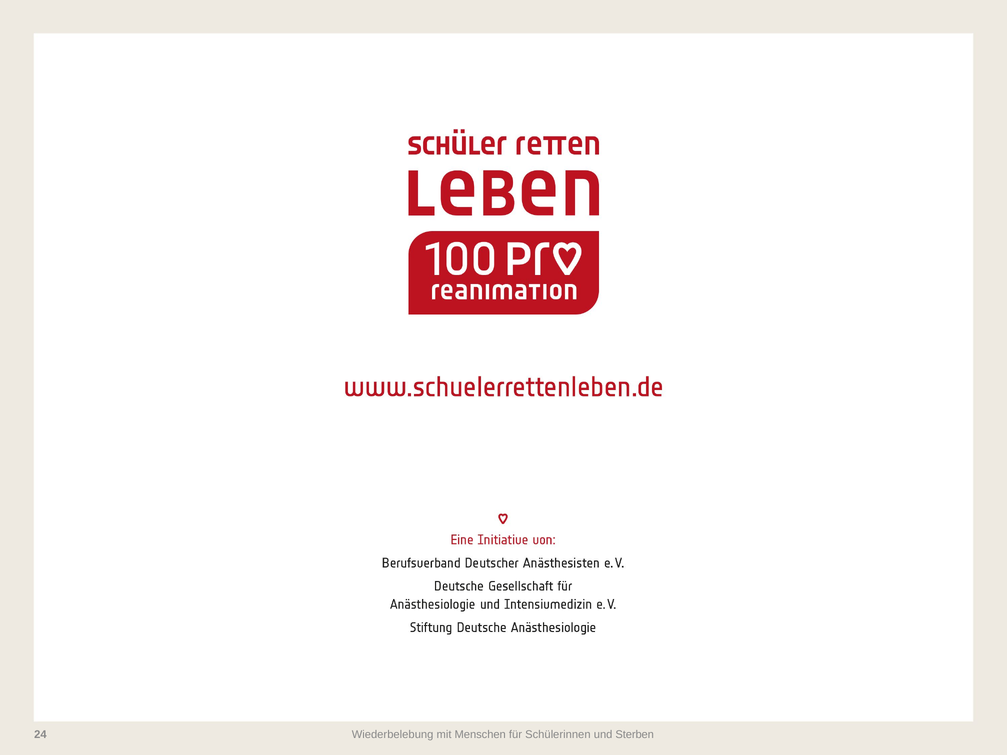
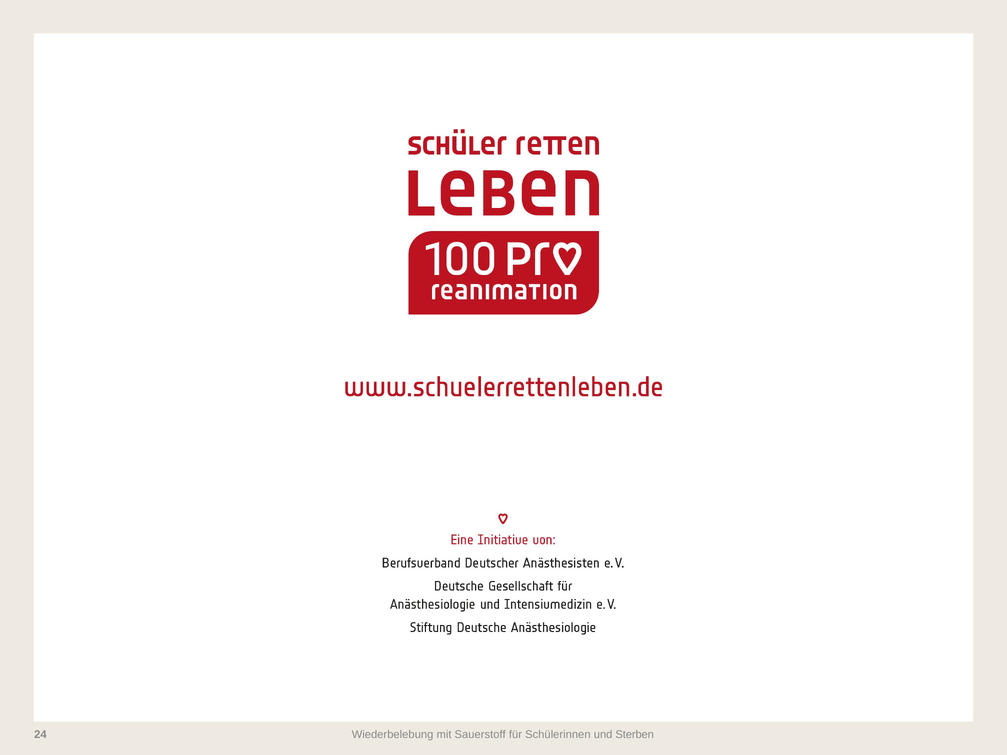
Menschen: Menschen -> Sauerstoff (480, 735)
